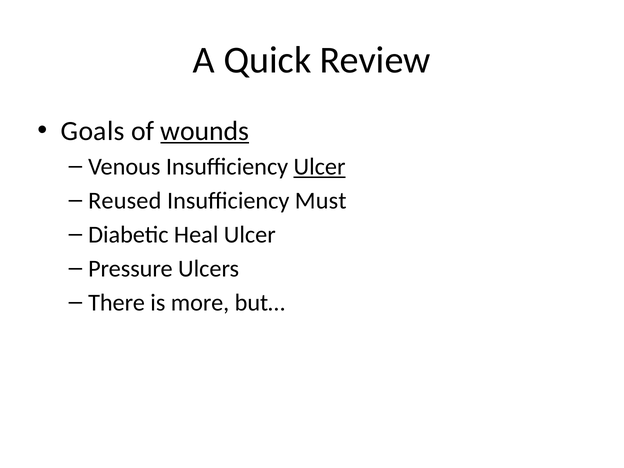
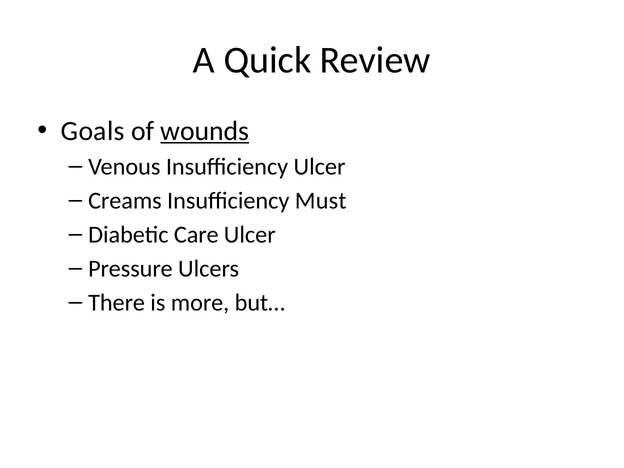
Ulcer underline: present -> none (320, 167)
Reused: Reused -> Creams (125, 201)
Heal: Heal -> Care (196, 235)
